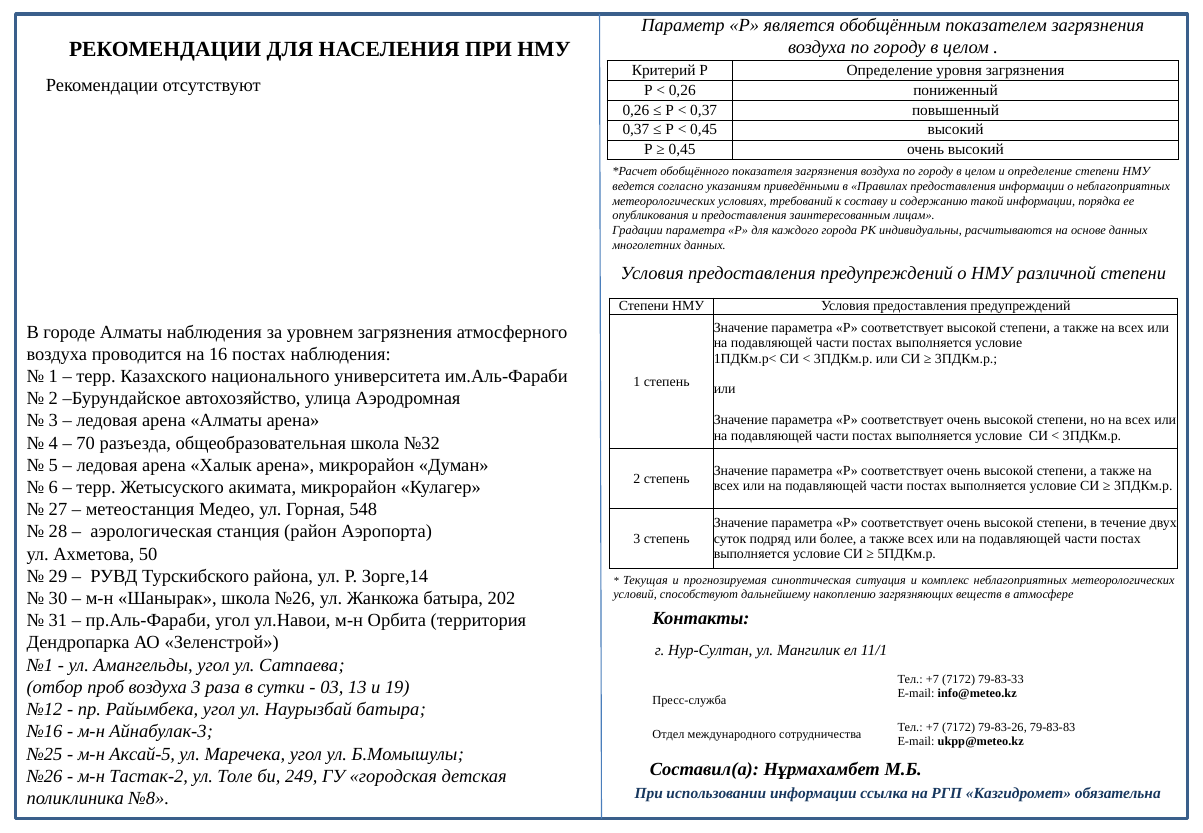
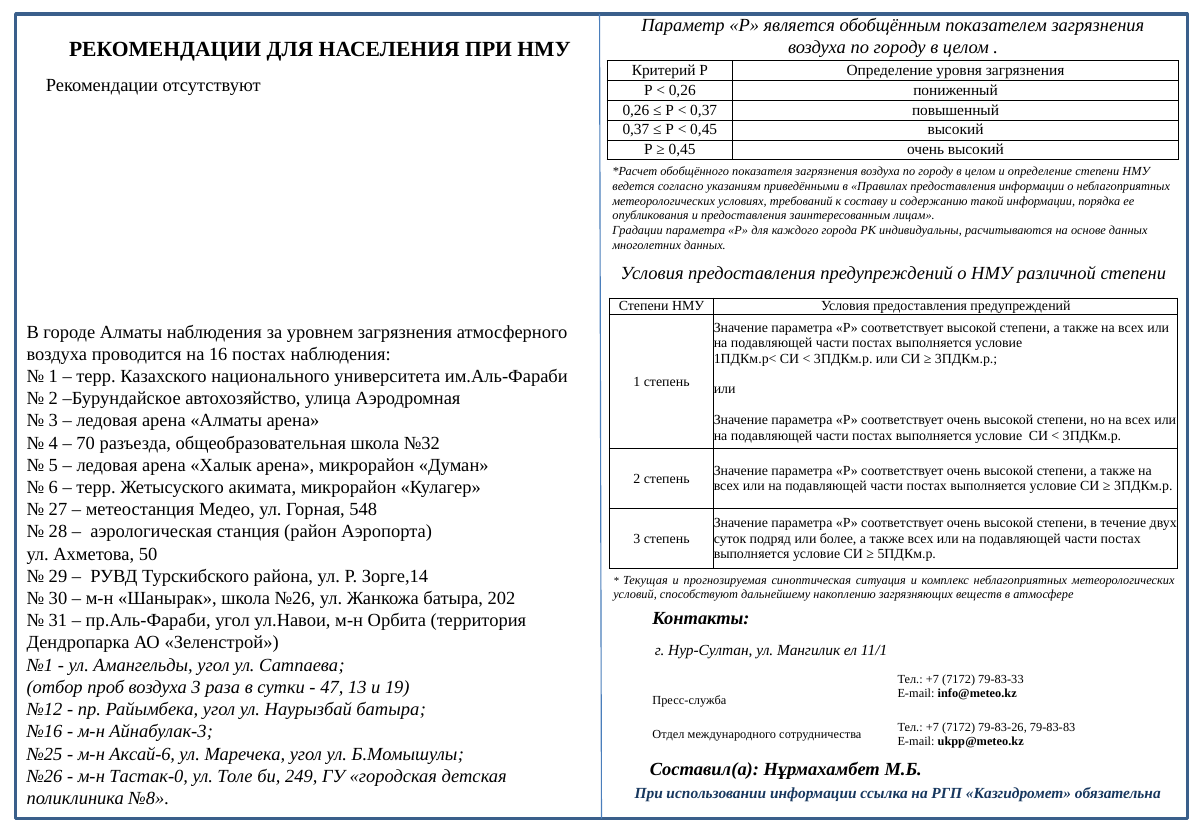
03: 03 -> 47 (332, 687)
Аксай-5: Аксай-5 -> Аксай-6 (142, 754)
Тастак-2: Тастак-2 -> Тастак-0 (149, 776)
